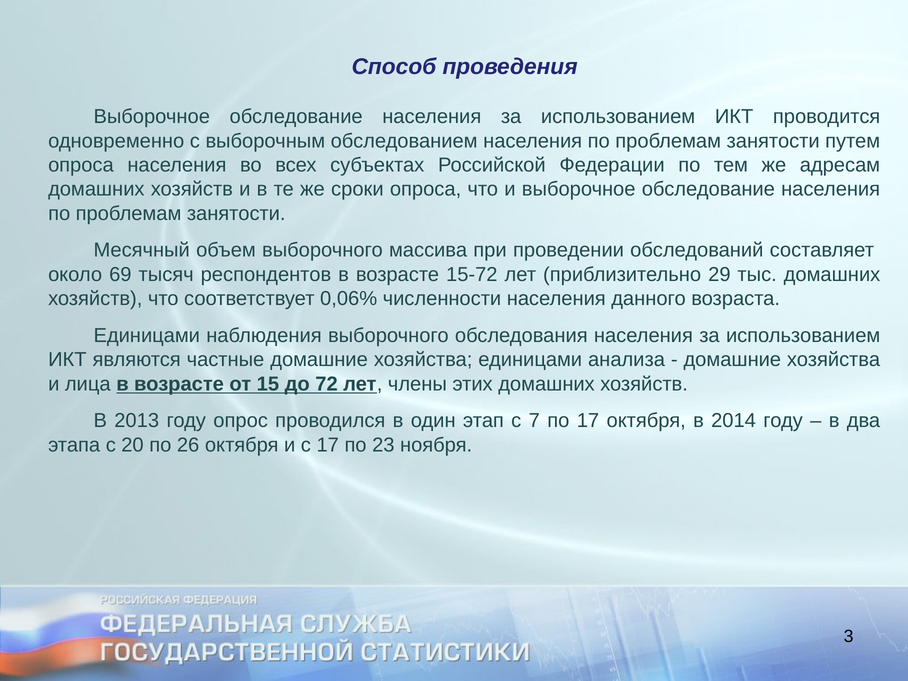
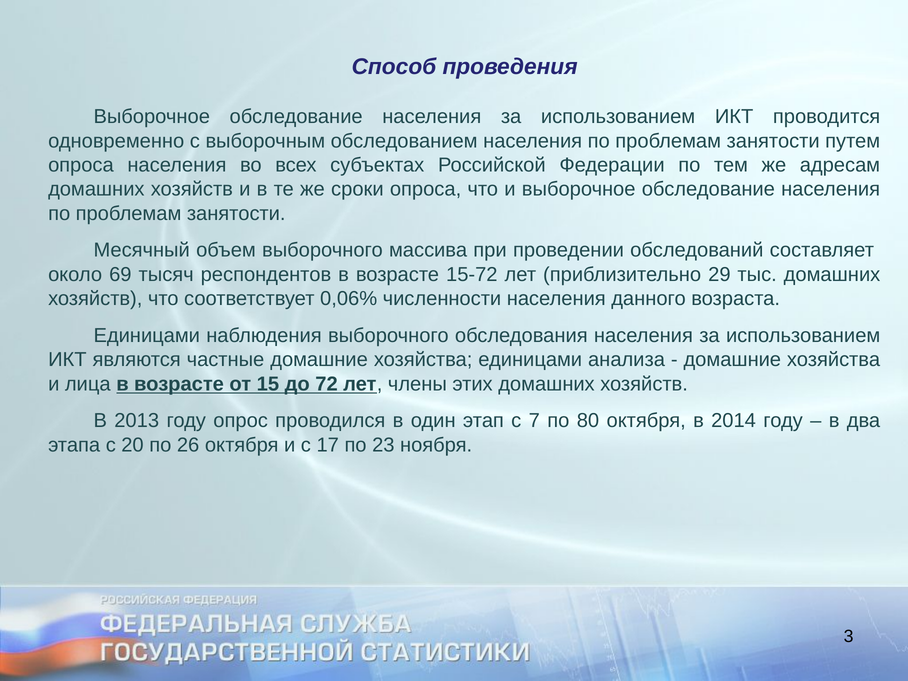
по 17: 17 -> 80 (588, 421)
